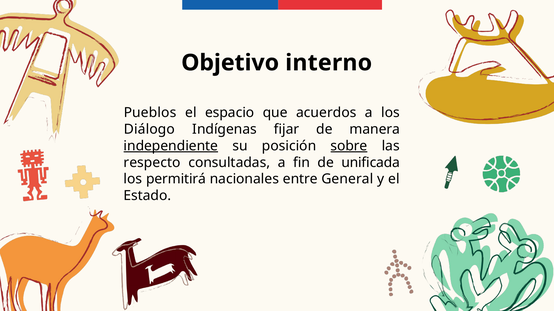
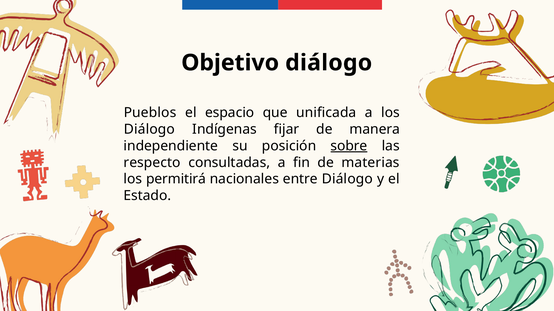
Objetivo interno: interno -> diálogo (329, 63)
acuerdos: acuerdos -> unificada (326, 113)
independiente underline: present -> none (171, 146)
unificada: unificada -> materias (371, 163)
entre General: General -> Diálogo (347, 179)
